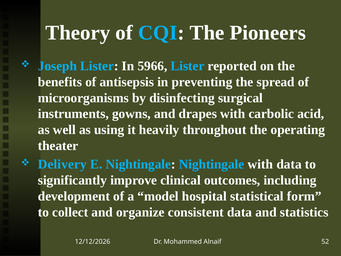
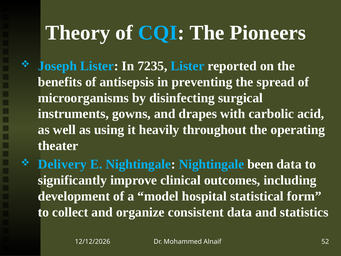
5966: 5966 -> 7235 (152, 66)
Nightingale with: with -> been (261, 164)
